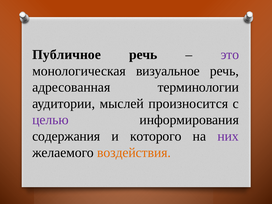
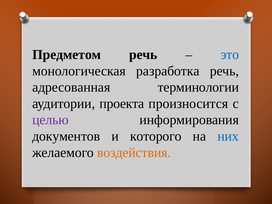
Публичное: Публичное -> Предметом (67, 55)
это colour: purple -> blue (230, 55)
визуальное: визуальное -> разработка (168, 71)
мыслей: мыслей -> проекта (122, 104)
содержания: содержания -> документов (66, 136)
них colour: purple -> blue (228, 136)
